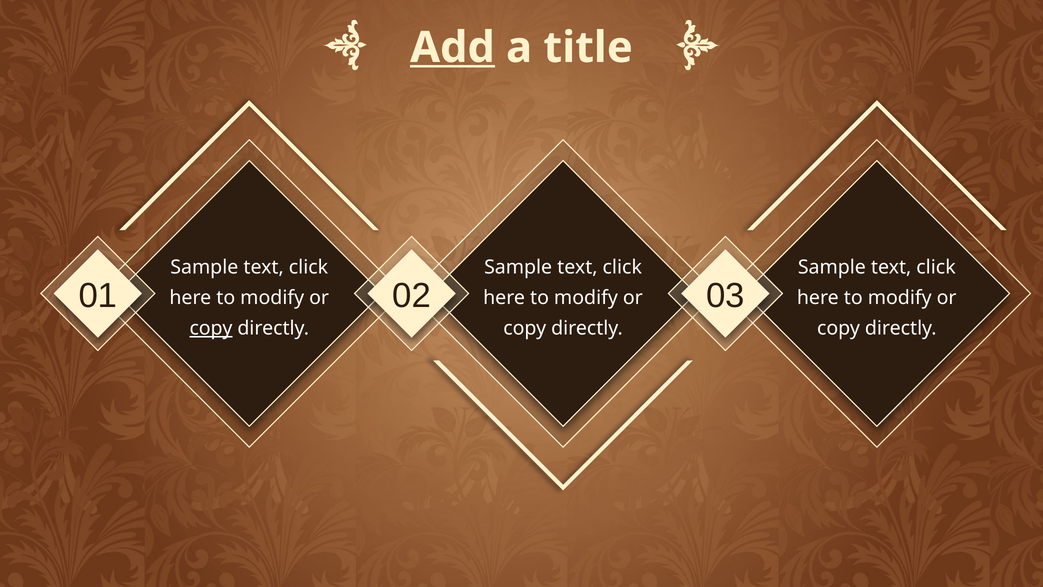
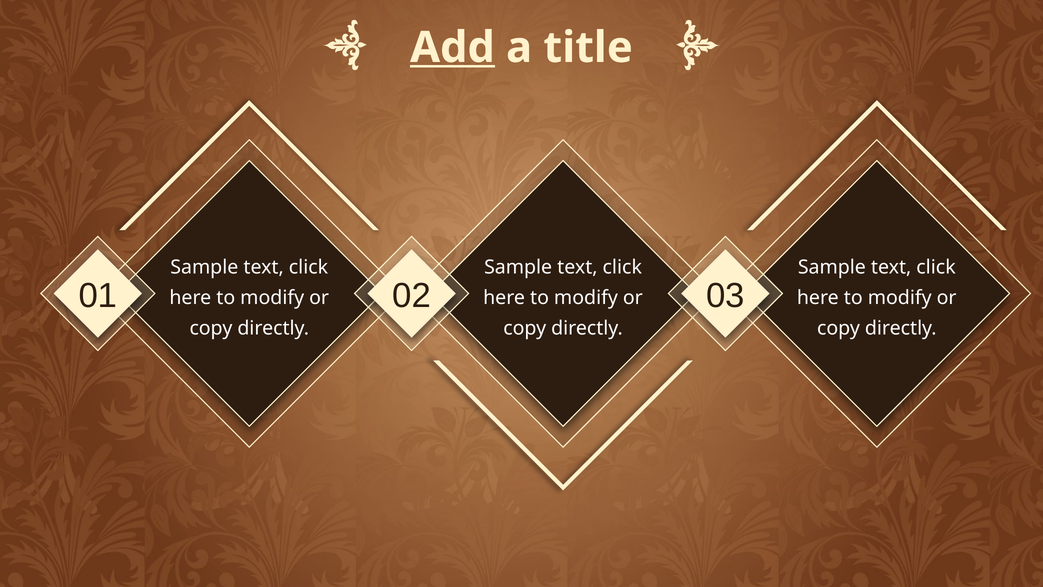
copy underline: present -> none (211, 328)
